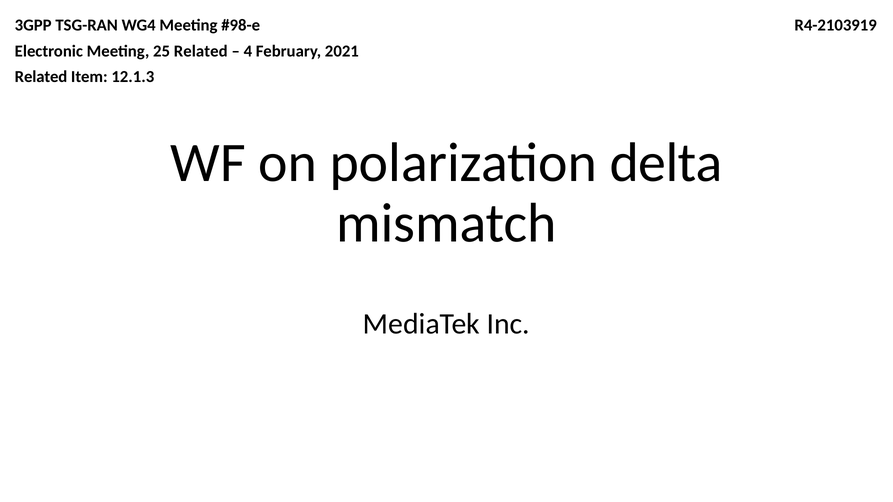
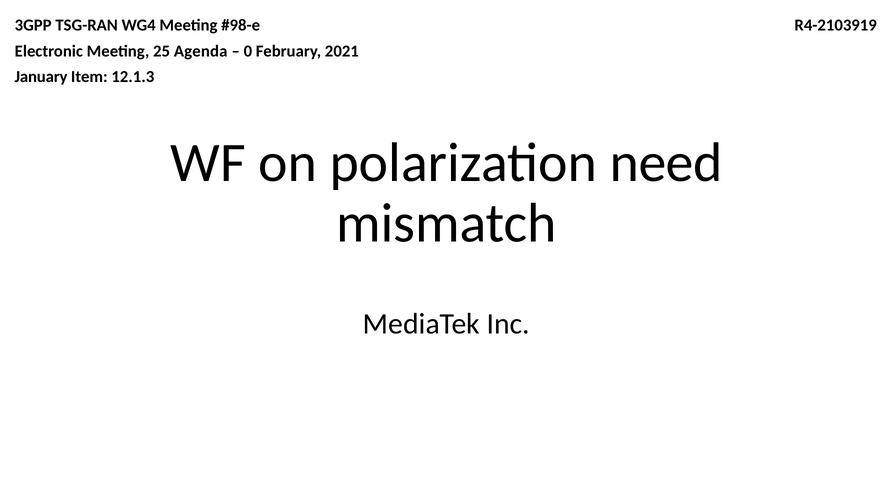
25 Related: Related -> Agenda (201, 51)
4: 4 -> 0 (248, 51)
Related: Related -> January (41, 77)
delta: delta -> need (666, 163)
